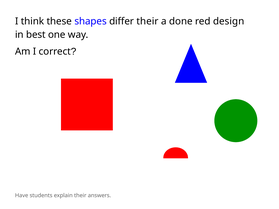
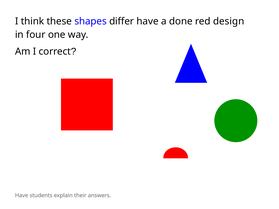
differ their: their -> have (148, 21)
best: best -> four (36, 35)
